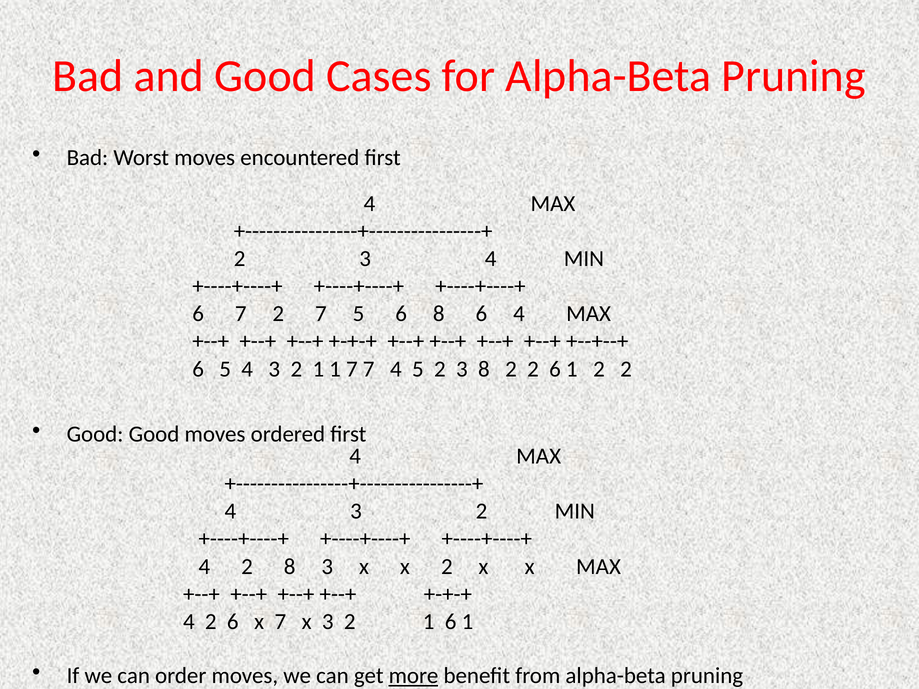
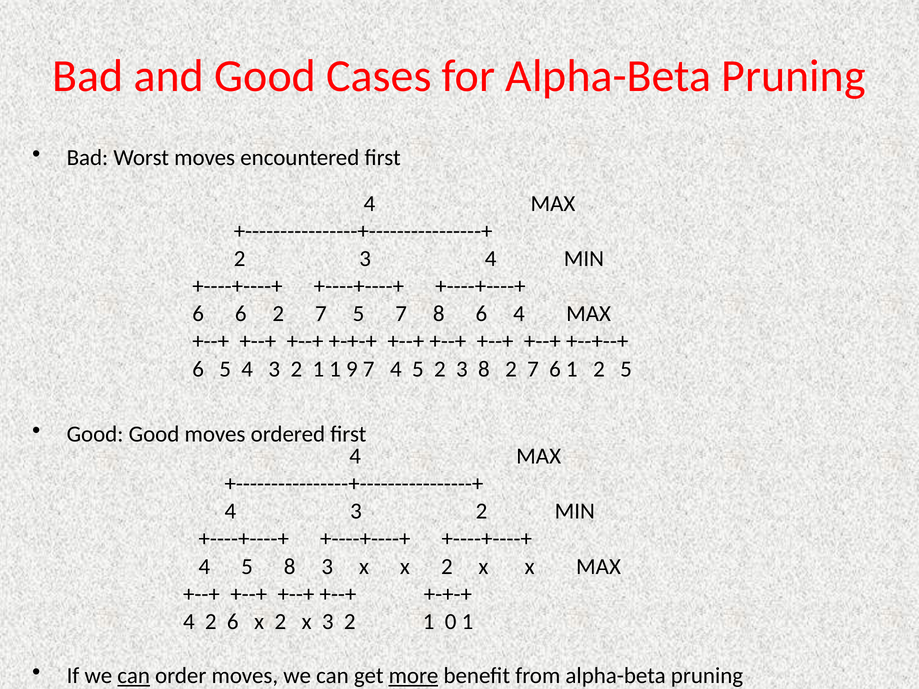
6 7: 7 -> 6 (241, 314)
5 6: 6 -> 7 (401, 314)
1 7: 7 -> 9 (352, 369)
8 2 2: 2 -> 7 (533, 369)
1 2 2: 2 -> 5 (626, 369)
2: 2 -> 5 (247, 567)
6 x 7: 7 -> 2 (280, 622)
1 6: 6 -> 0 (451, 622)
can underline: none -> present (134, 676)
